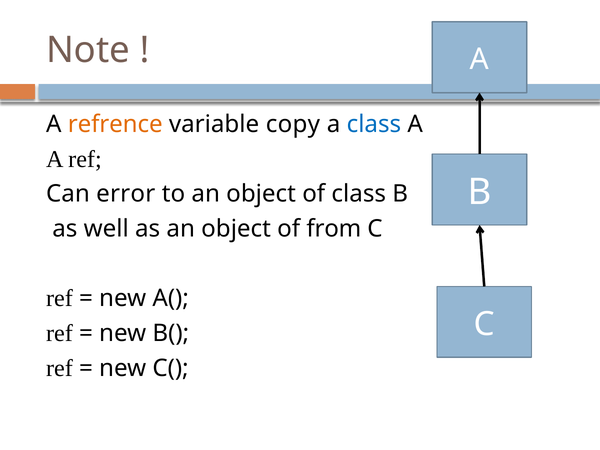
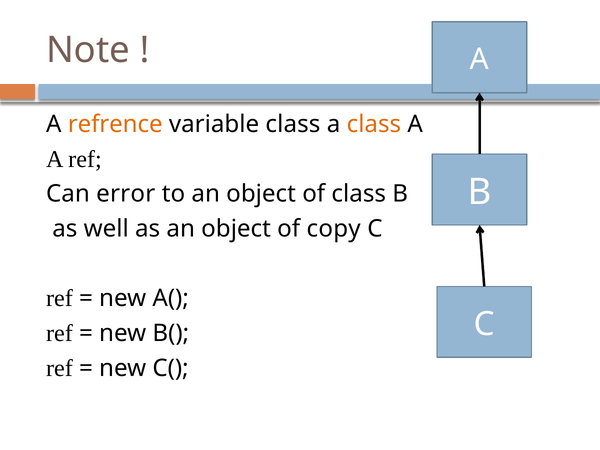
variable copy: copy -> class (293, 124)
class colour: blue -> orange (374, 124)
from: from -> copy (334, 229)
